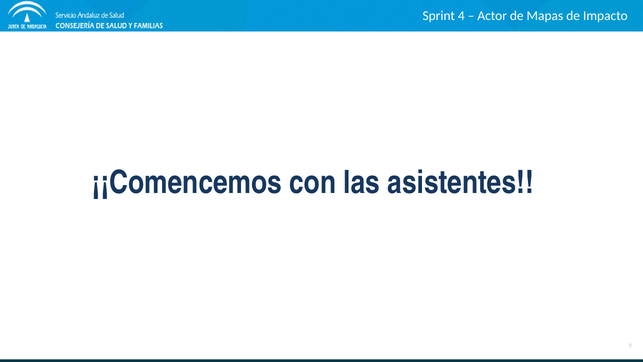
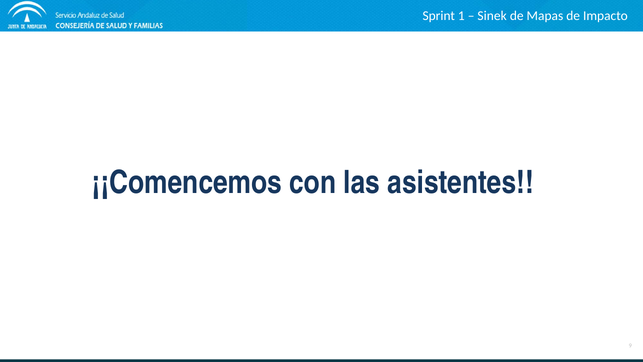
4: 4 -> 1 (461, 16)
Actor: Actor -> Sinek (492, 16)
